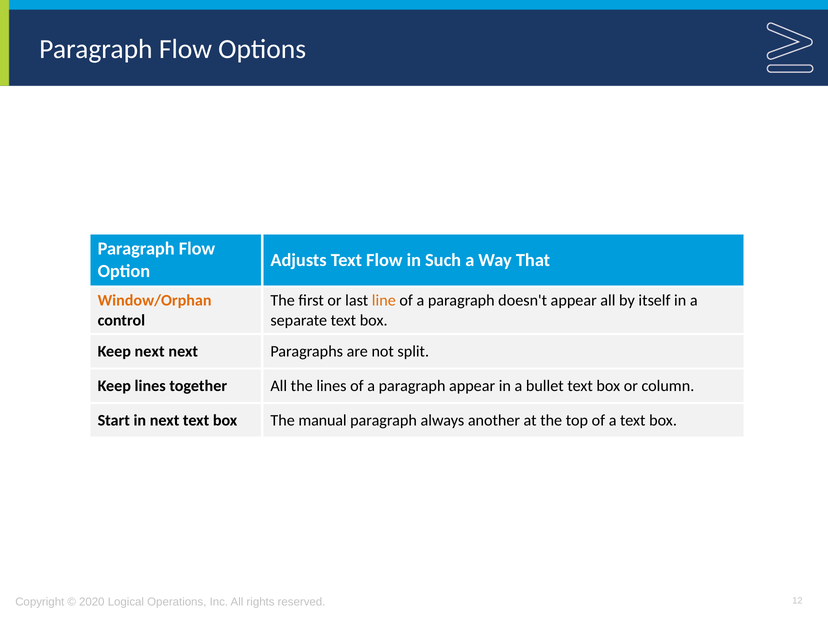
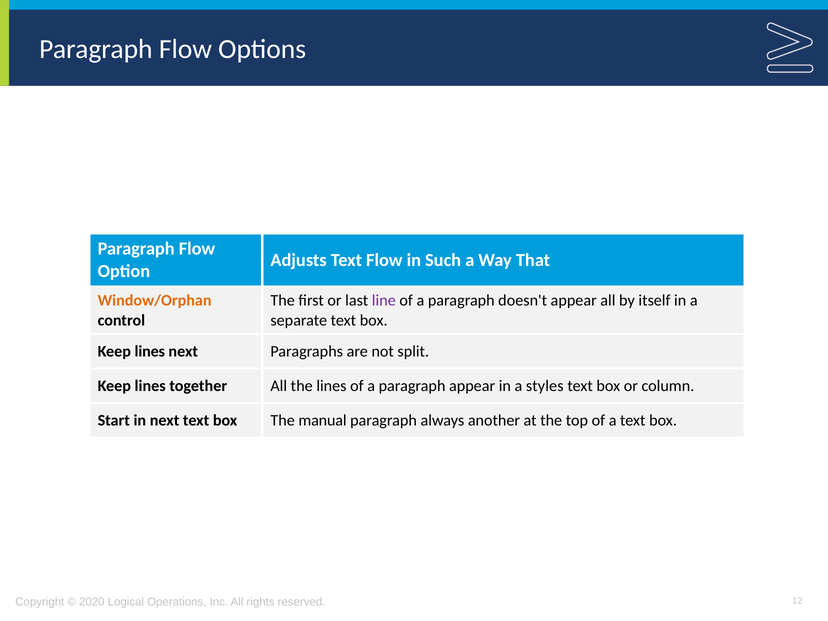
line colour: orange -> purple (384, 301)
next: next -> lines (150, 351)
bullet: bullet -> styles (545, 386)
